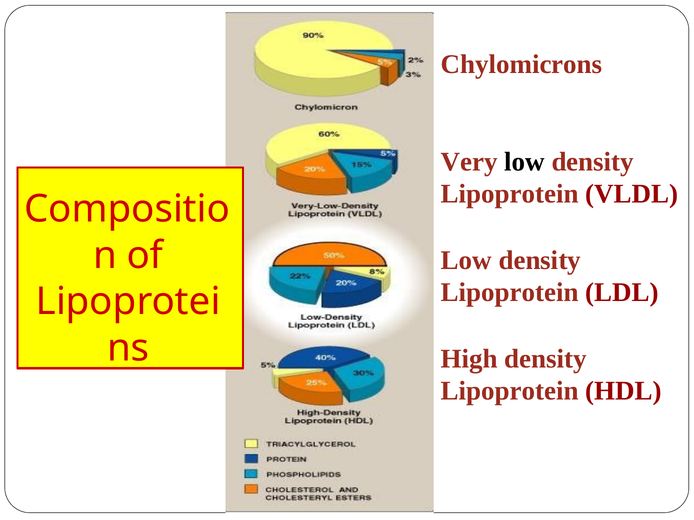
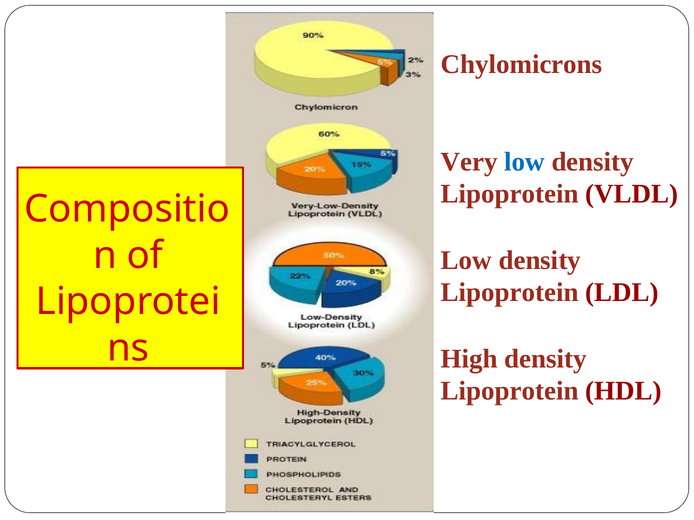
low colour: black -> blue (525, 162)
